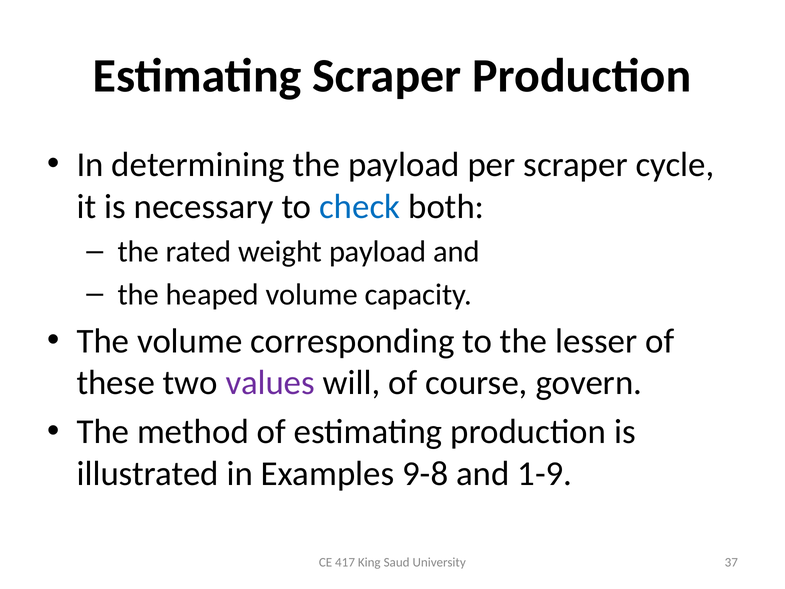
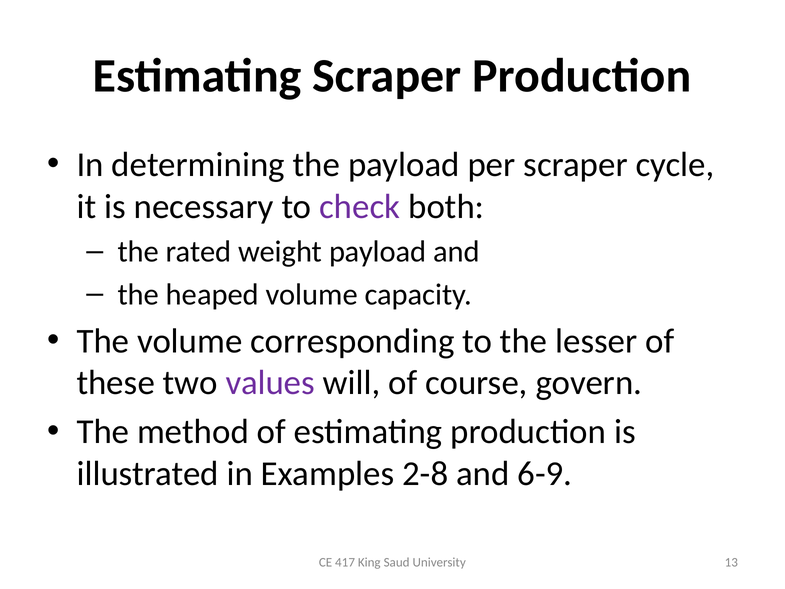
check colour: blue -> purple (360, 207)
9-8: 9-8 -> 2-8 (425, 474)
1-9: 1-9 -> 6-9 (545, 474)
37: 37 -> 13 (731, 562)
